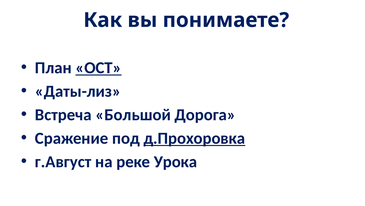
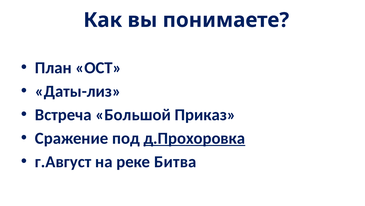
ОСТ underline: present -> none (99, 68)
Дорога: Дорога -> Приказ (205, 114)
Урока: Урока -> Битва (175, 161)
